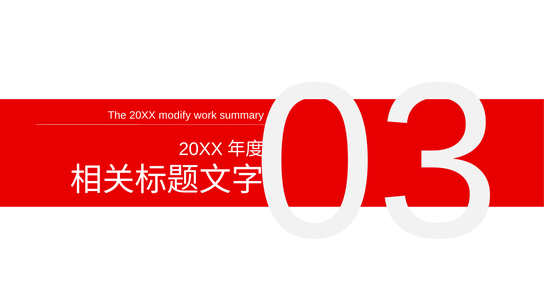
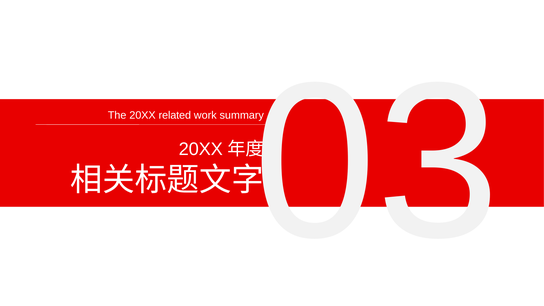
modify: modify -> related (175, 115)
